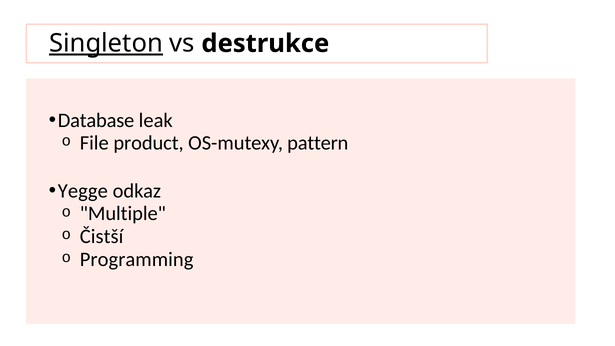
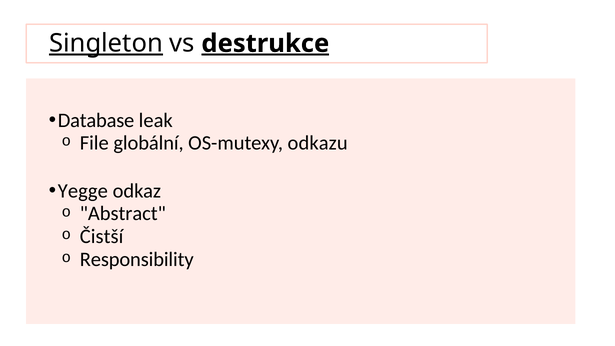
destrukce underline: none -> present (265, 43)
product: product -> globální (149, 143)
pattern: pattern -> odkazu (318, 143)
Multiple: Multiple -> Abstract (123, 214)
Programming: Programming -> Responsibility (137, 259)
